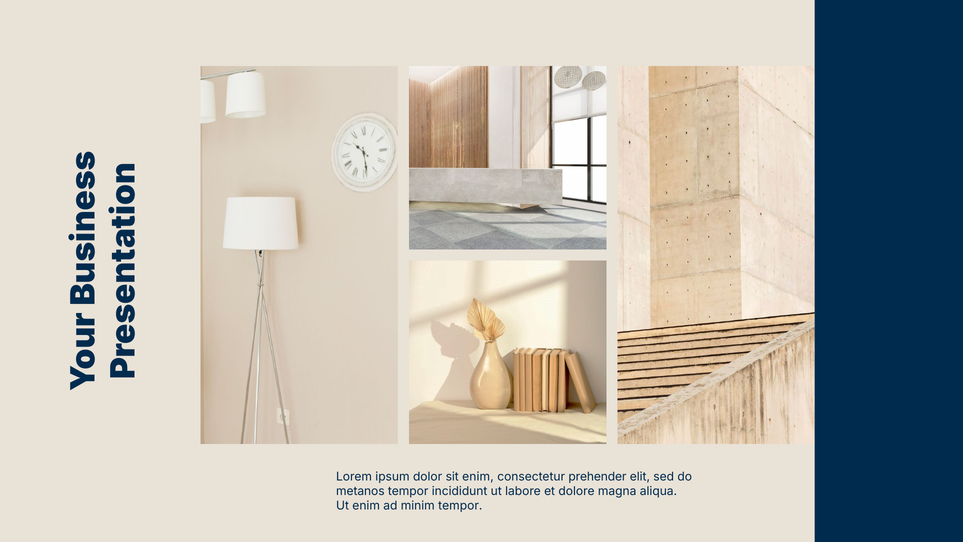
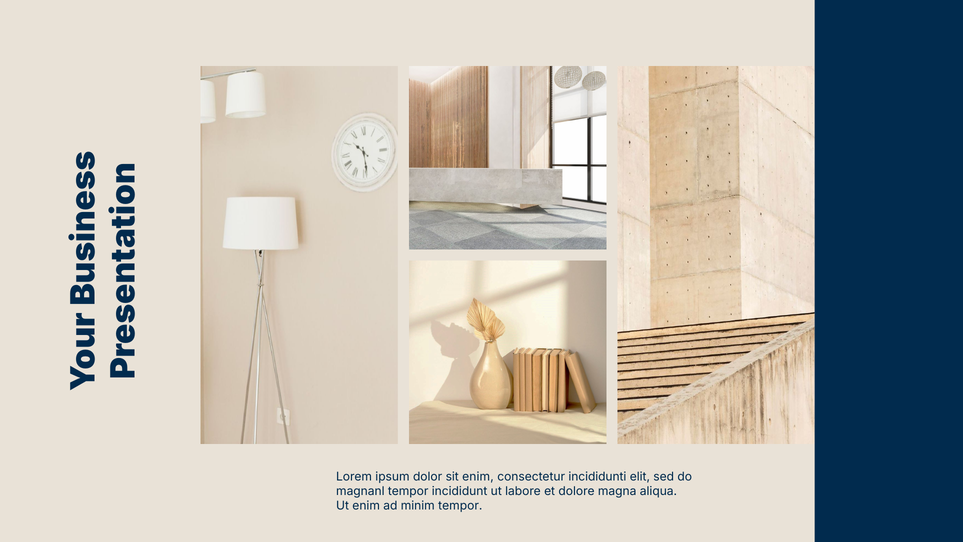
prehender: prehender -> incididunti (597, 477)
metanos: metanos -> magnanl (360, 491)
